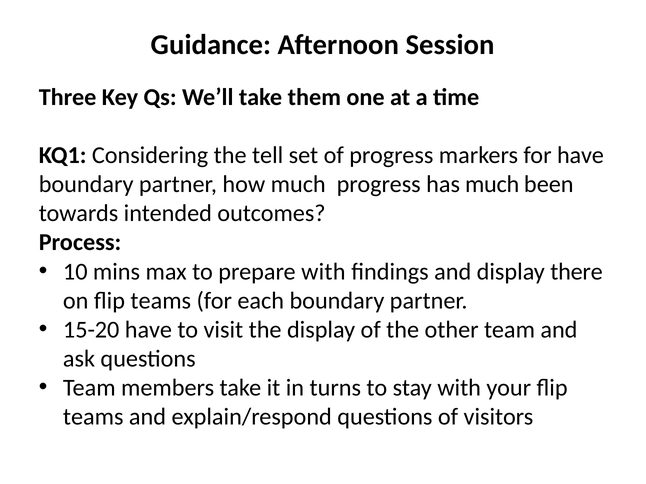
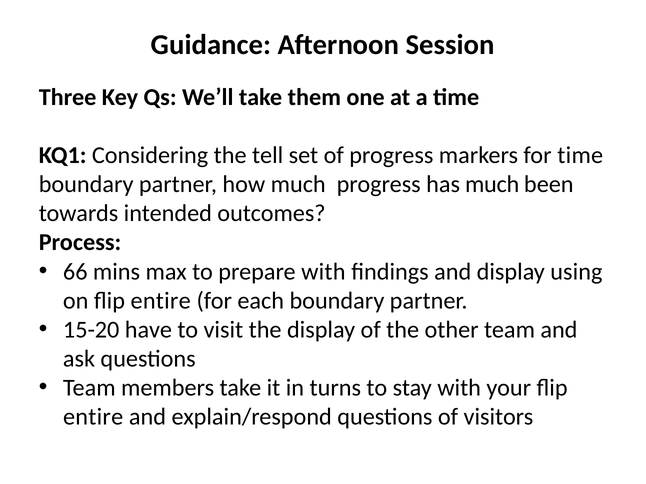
for have: have -> time (580, 155)
10: 10 -> 66 (75, 272)
there: there -> using (576, 272)
on flip teams: teams -> entire (161, 301)
teams: teams -> entire (93, 417)
